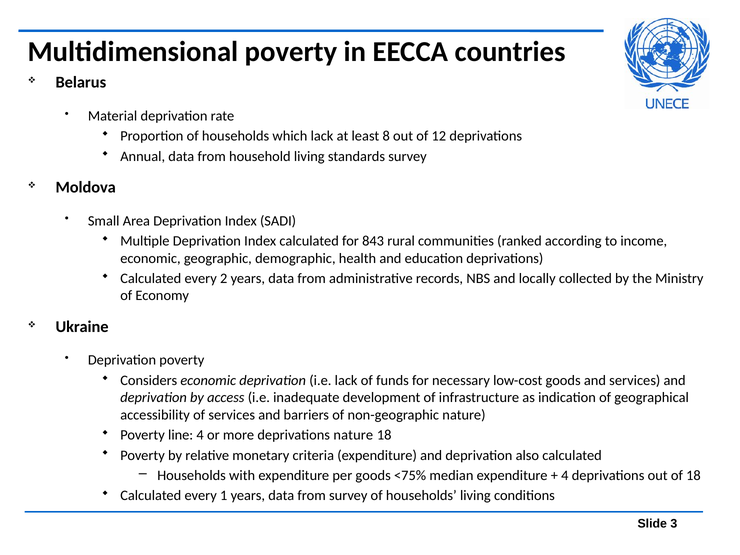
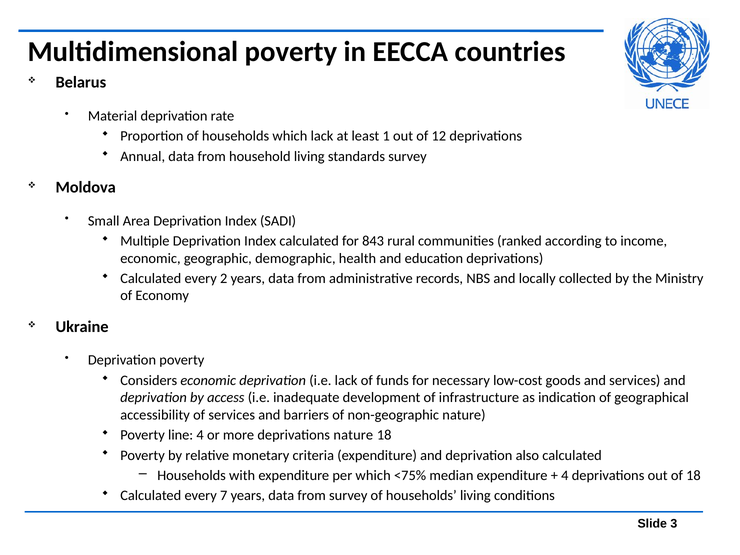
8: 8 -> 1 (386, 136)
per goods: goods -> which (373, 475)
1: 1 -> 7 (224, 496)
